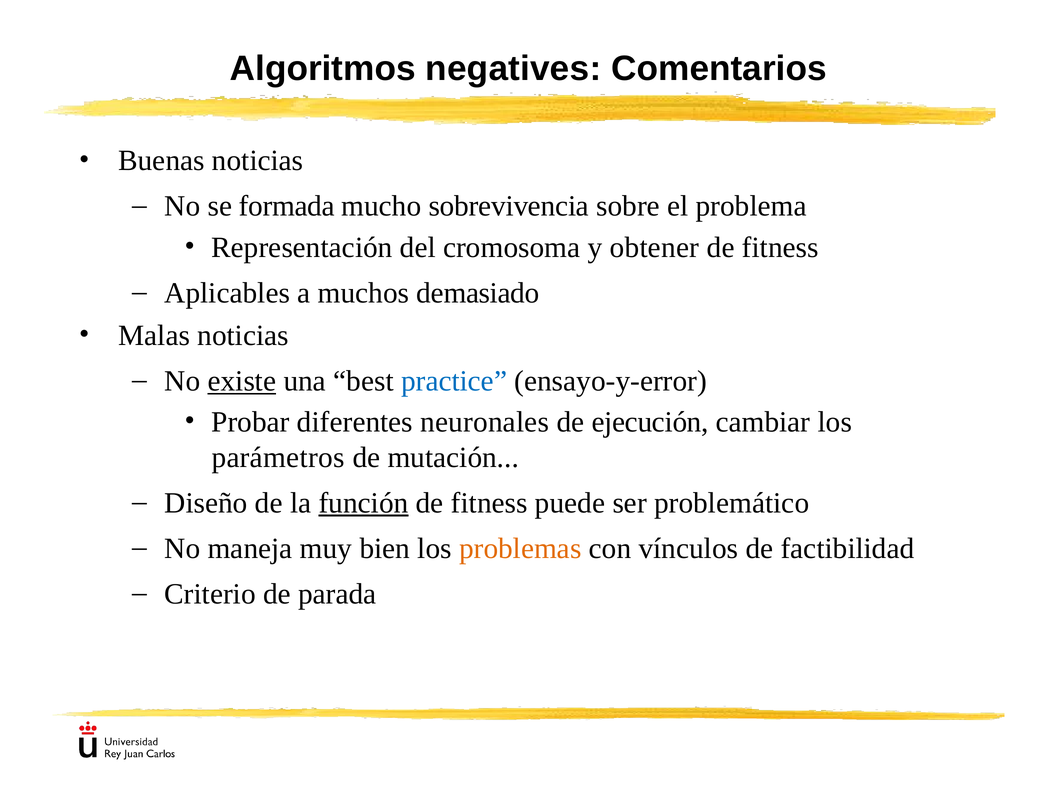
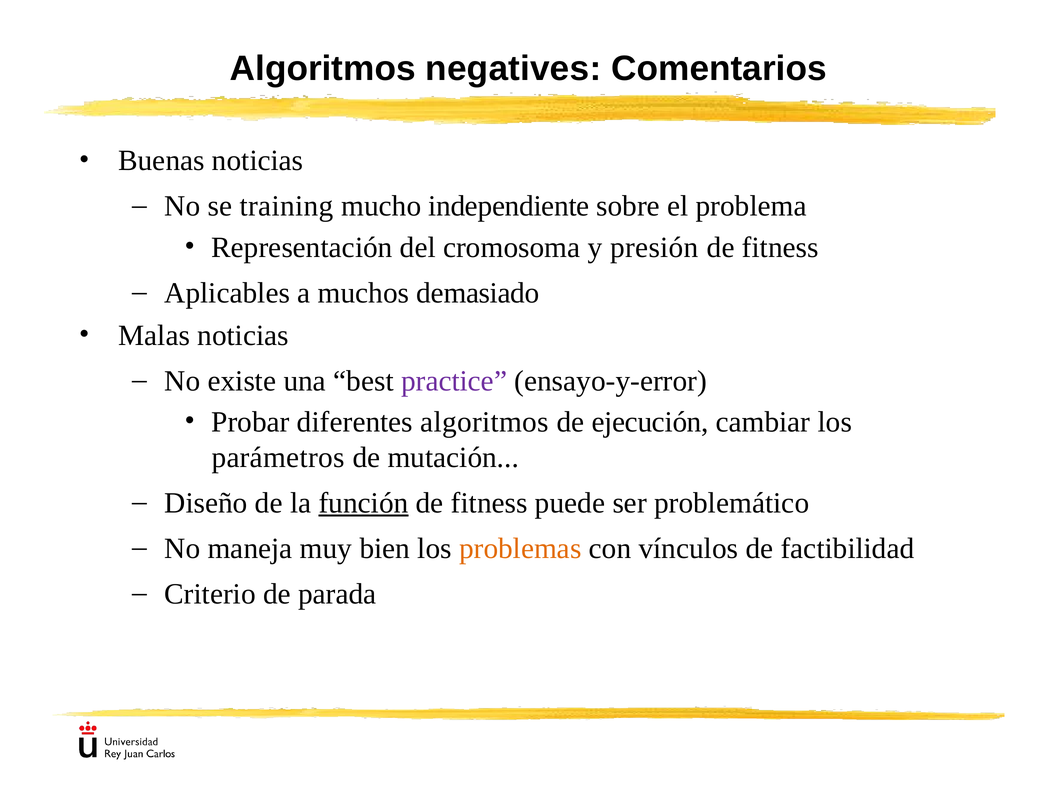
formada: formada -> training (287, 206)
sobrevivencia: sobrevivencia -> independiente (509, 206)
obtener: obtener -> presión (654, 247)
existe underline: present -> none (242, 381)
practice colour: blue -> purple (454, 381)
diferentes neuronales: neuronales -> algoritmos (485, 422)
